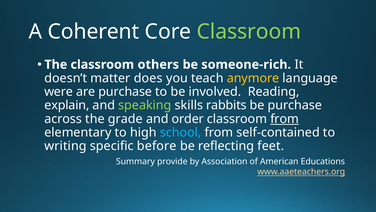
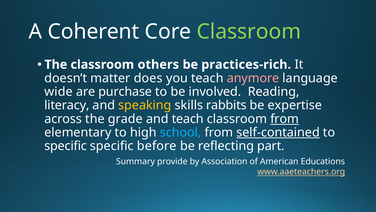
someone-rich: someone-rich -> practices-rich (246, 64)
anymore colour: yellow -> pink (253, 78)
were: were -> wide (59, 91)
explain: explain -> literacy (67, 105)
speaking colour: light green -> yellow (145, 105)
be purchase: purchase -> expertise (295, 105)
and order: order -> teach (188, 119)
self-contained underline: none -> present (278, 132)
writing: writing -> specific (66, 146)
feet: feet -> part (271, 146)
